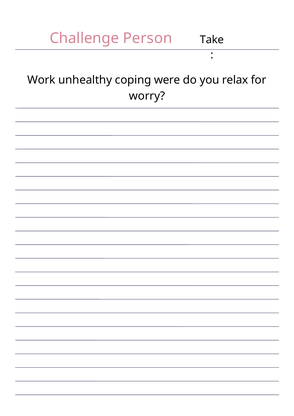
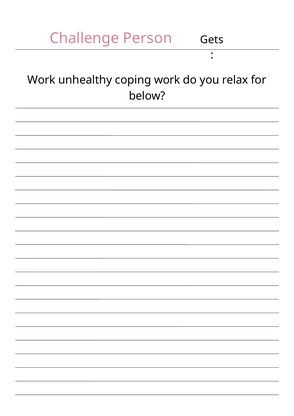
Take: Take -> Gets (212, 40)
coping were: were -> work (167, 80)
worry: worry -> below (147, 96)
